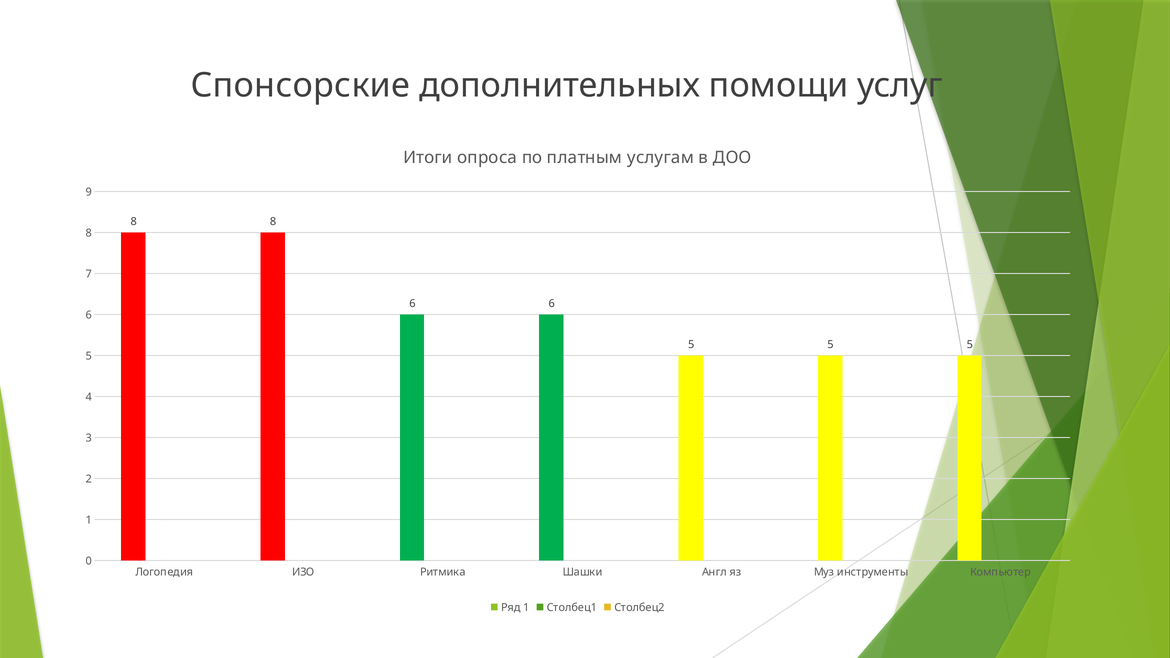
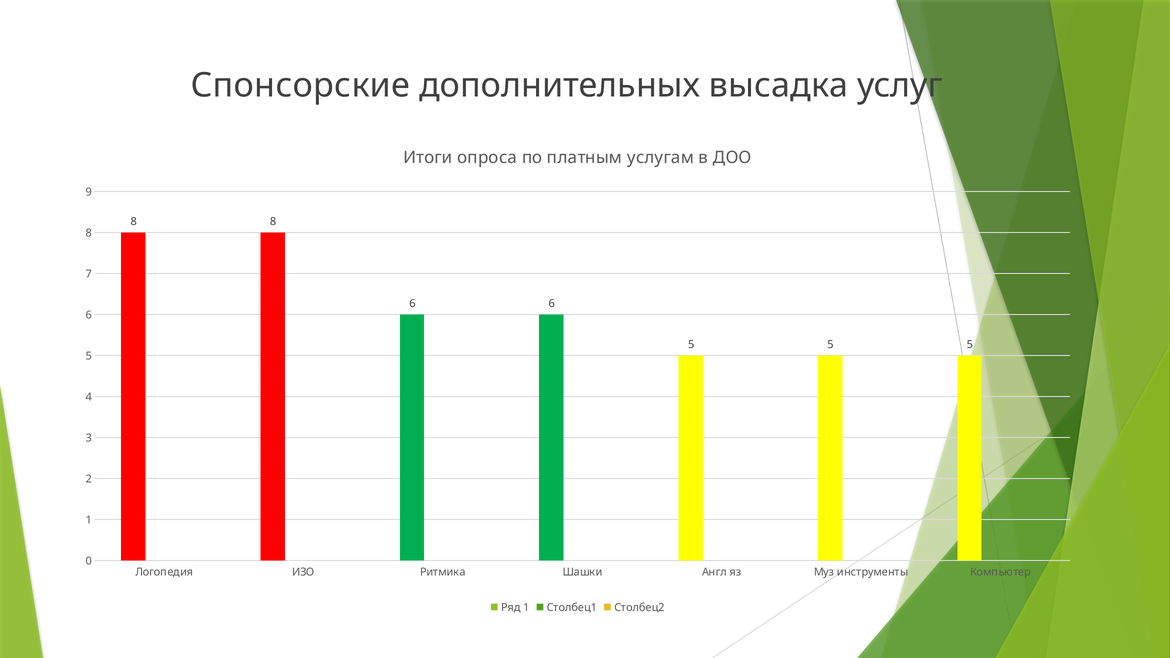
помощи: помощи -> высадка (779, 86)
